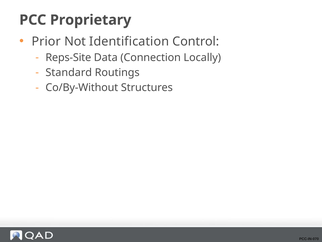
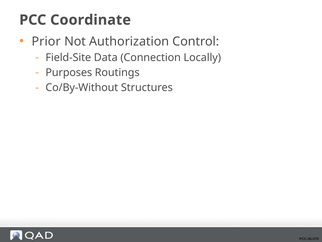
Proprietary: Proprietary -> Coordinate (91, 20)
Identification: Identification -> Authorization (129, 41)
Reps-Site: Reps-Site -> Field-Site (68, 57)
Standard: Standard -> Purposes (69, 72)
